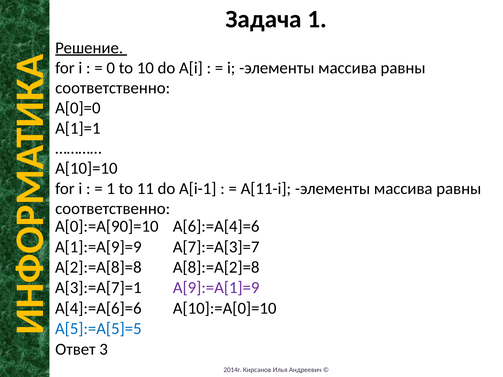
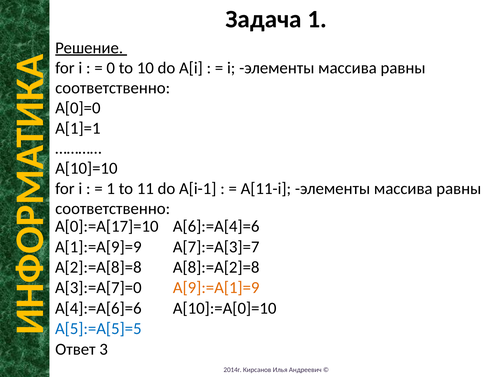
A[0]:=A[90]=10: A[0]:=A[90]=10 -> A[0]:=A[17]=10 (107, 227)
A[3]:=A[7]=1: A[3]:=A[7]=1 -> A[3]:=A[7]=0 (98, 288)
A[9]:=A[1]=9 colour: purple -> orange (216, 288)
